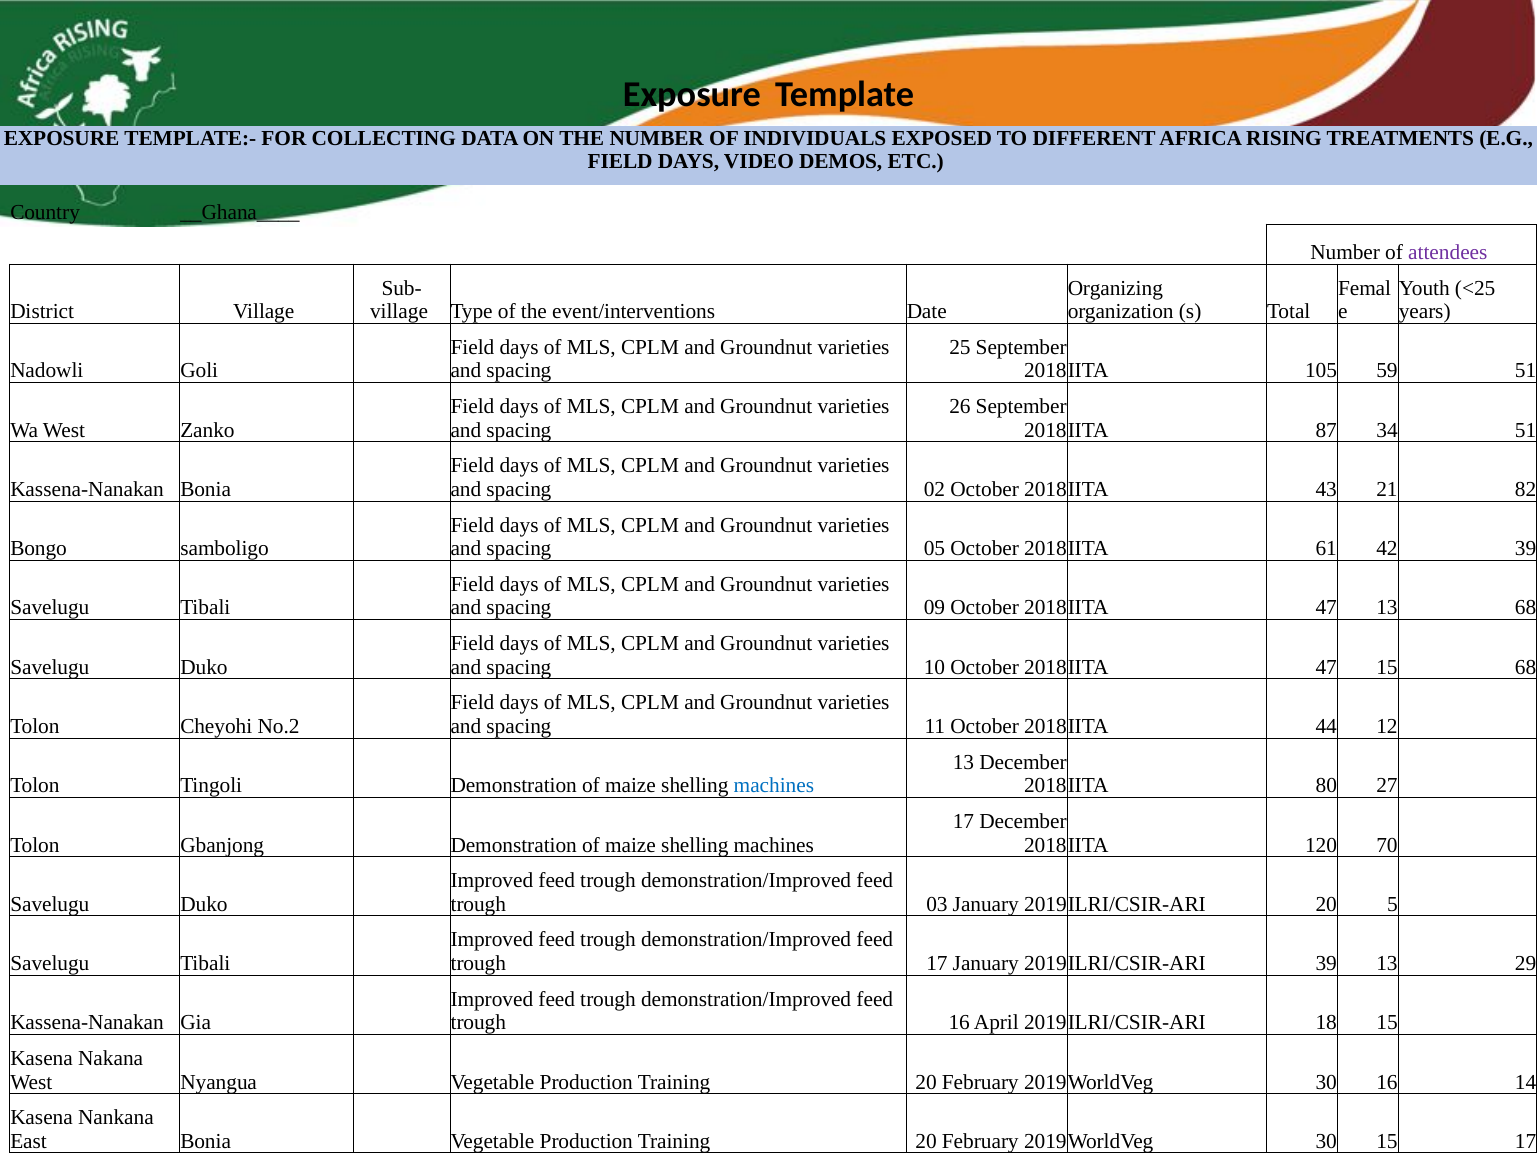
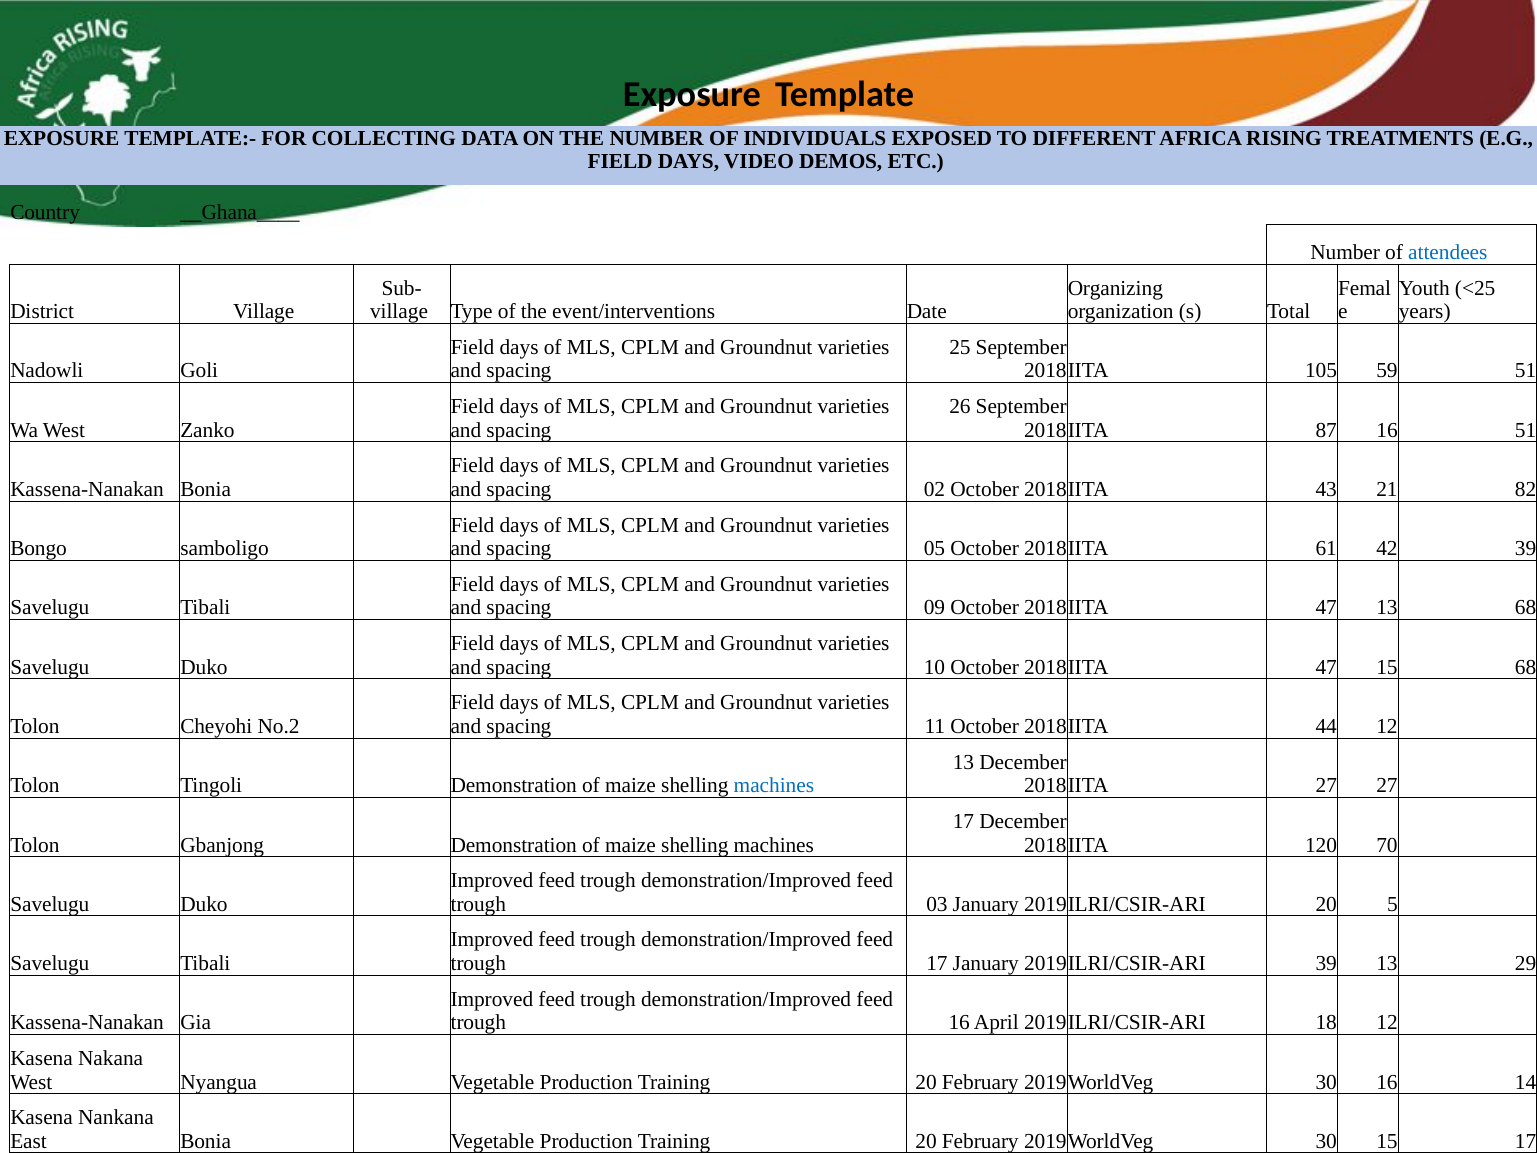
attendees colour: purple -> blue (1448, 252)
87 34: 34 -> 16 (1387, 430)
80: 80 -> 27 (1326, 786)
18 15: 15 -> 12 (1387, 1022)
